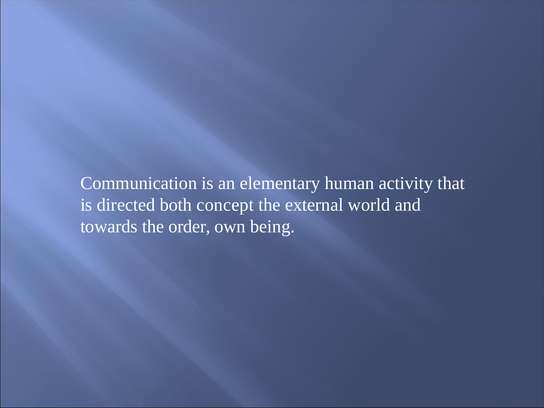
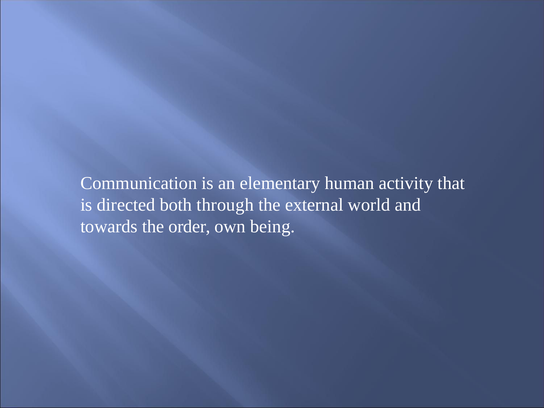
concept: concept -> through (225, 205)
